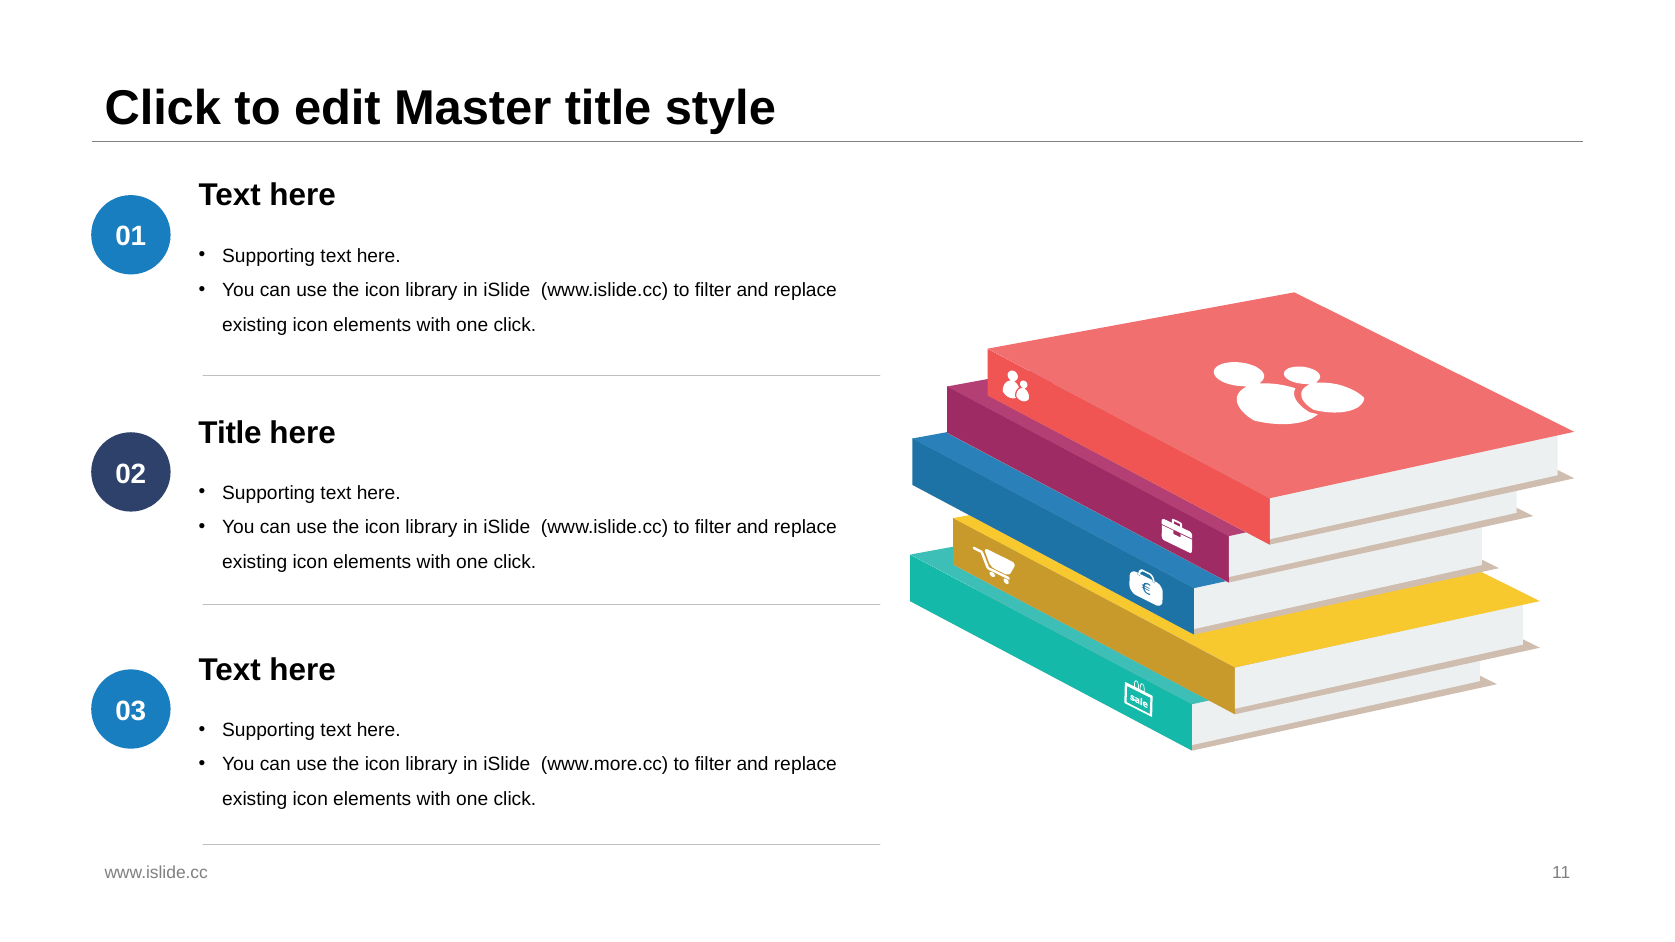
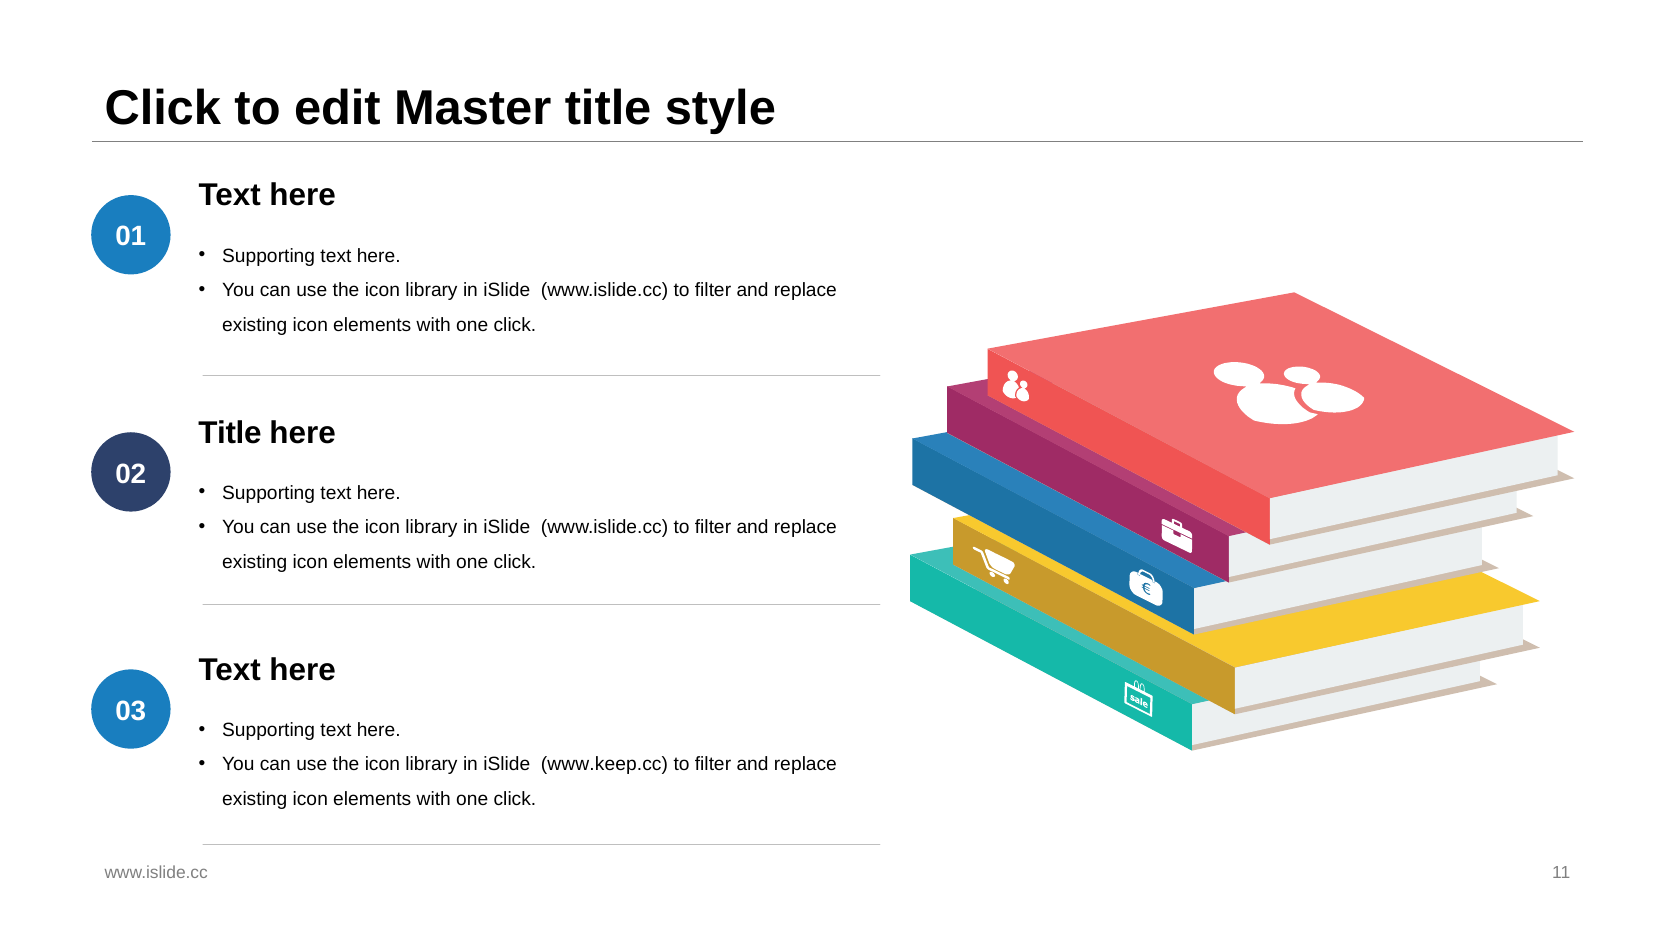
www.more.cc: www.more.cc -> www.keep.cc (605, 765)
